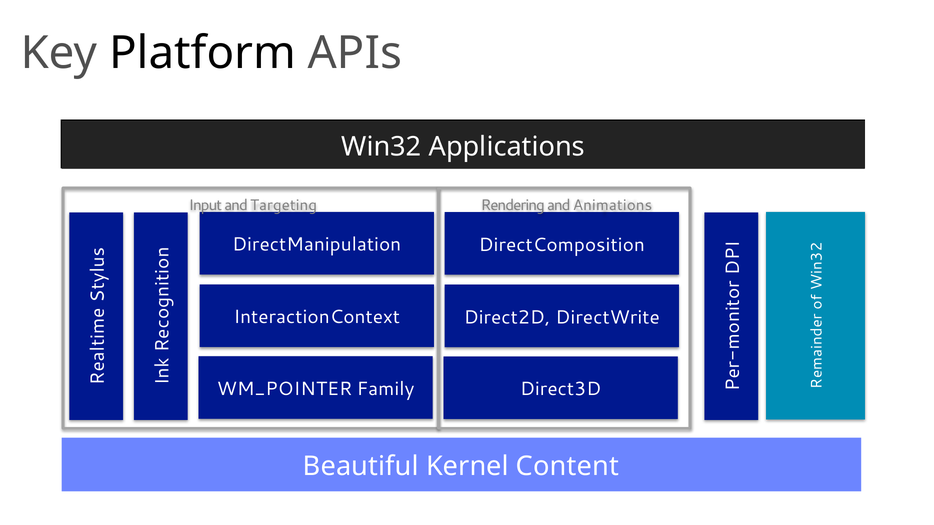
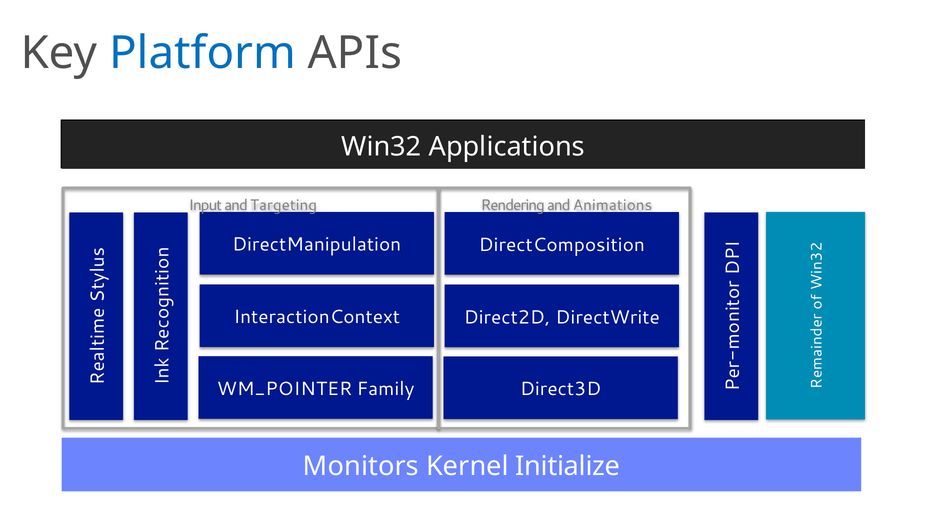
Platform colour: black -> blue (203, 53)
Beautiful: Beautiful -> Monitors (361, 467)
Content: Content -> Initialize (568, 467)
